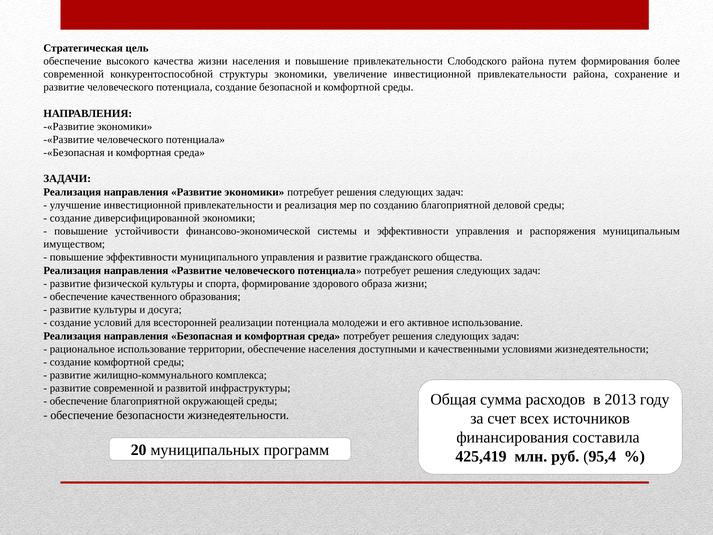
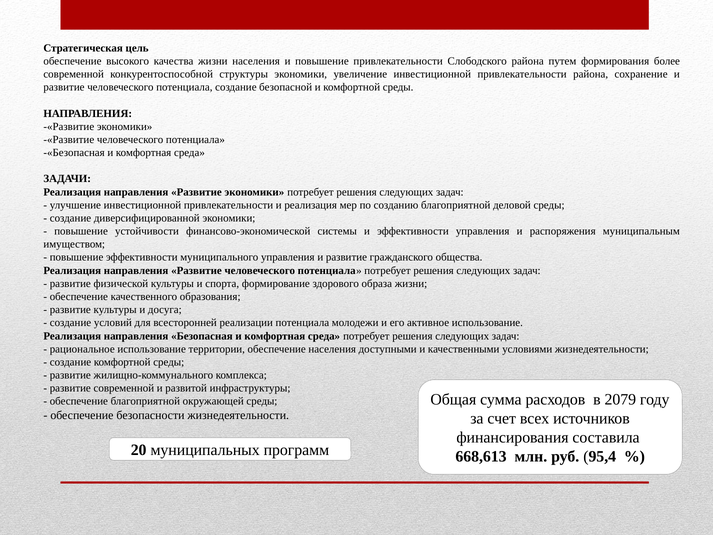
2013: 2013 -> 2079 (620, 399)
425,419: 425,419 -> 668,613 (481, 456)
